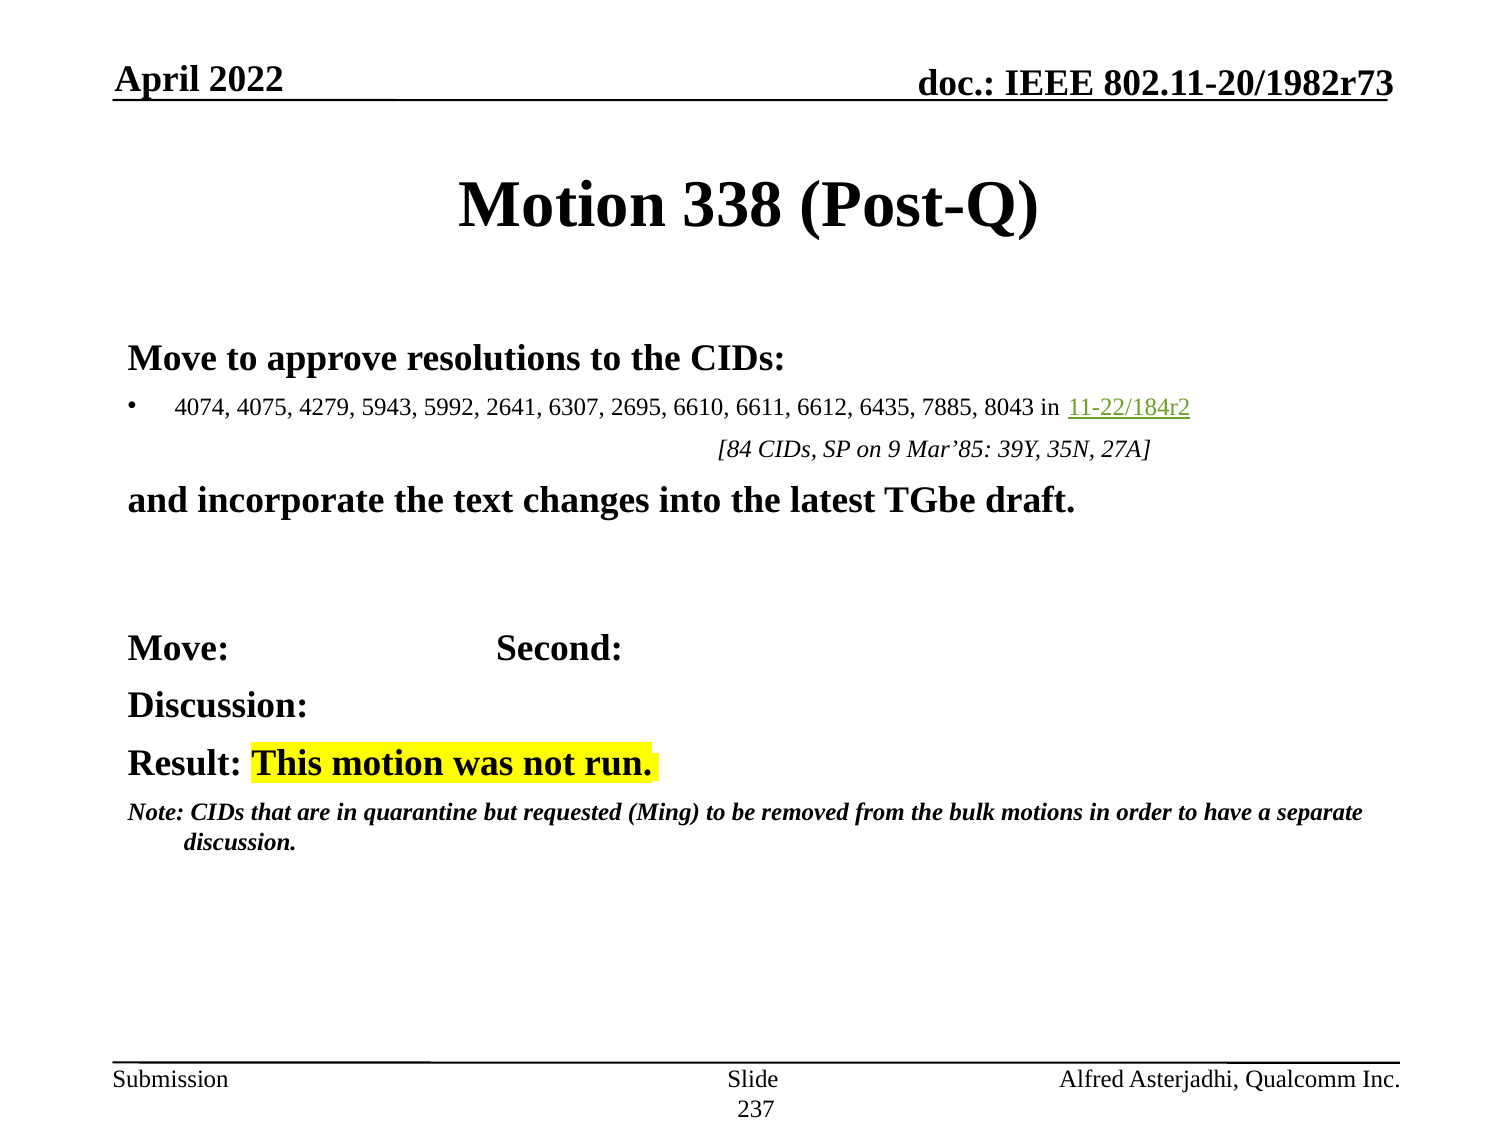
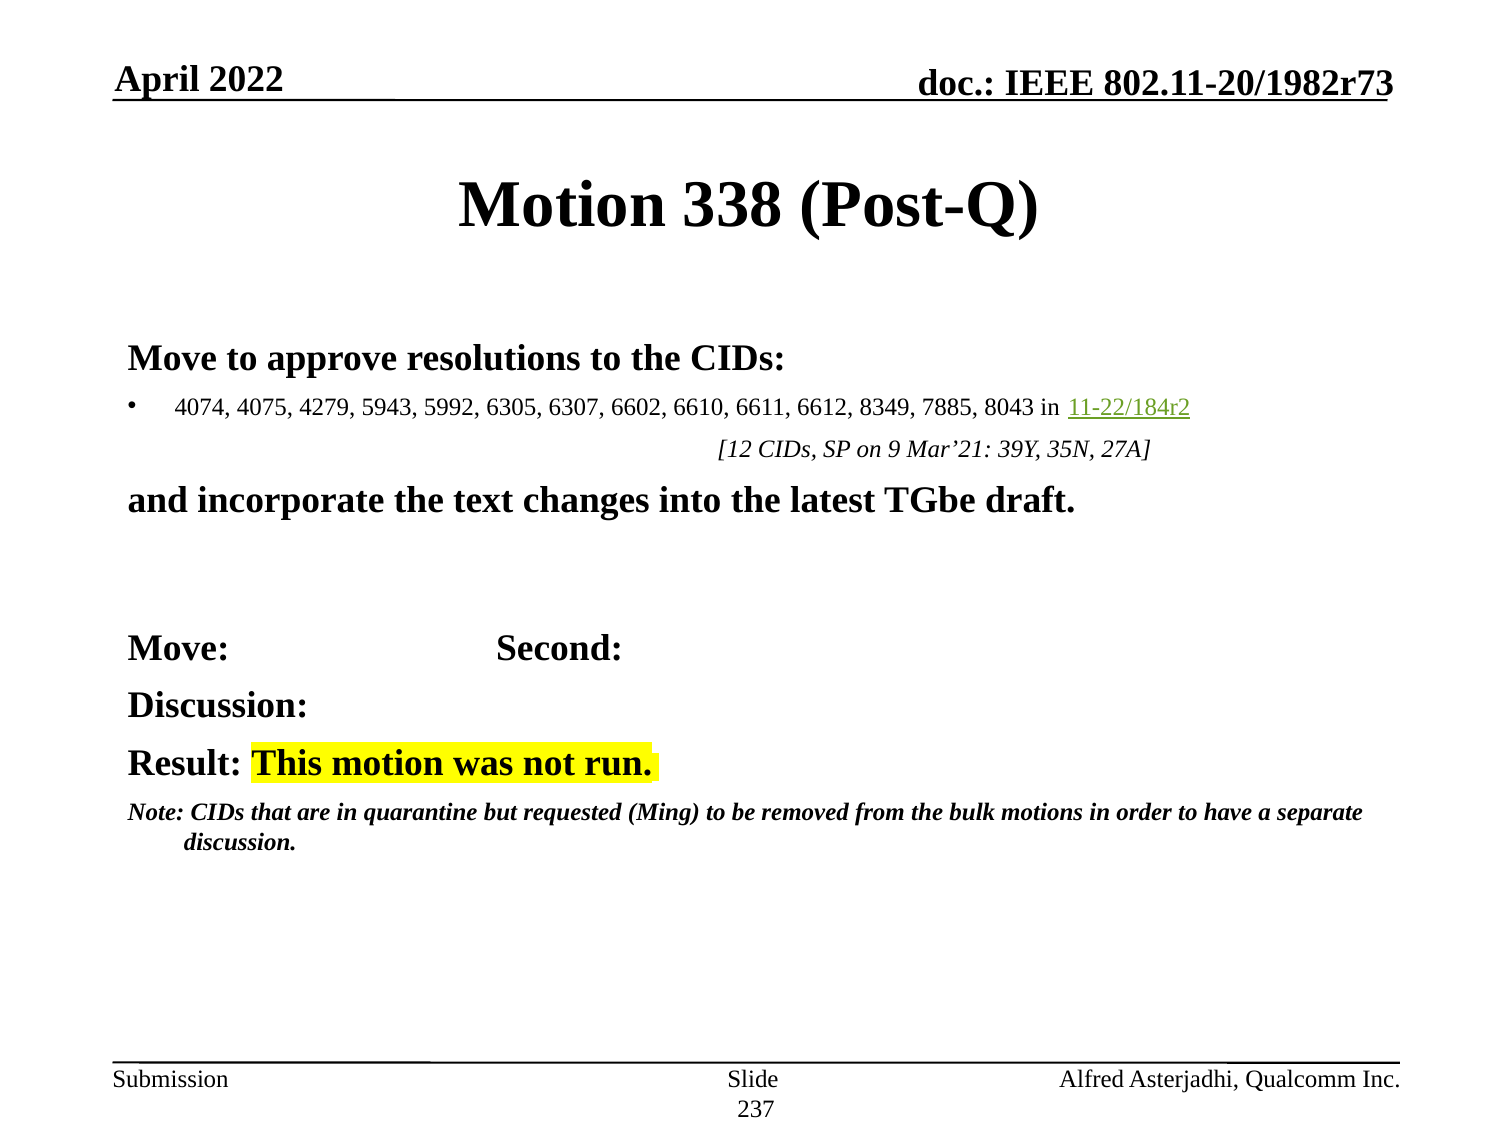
2641: 2641 -> 6305 (514, 407)
2695: 2695 -> 6602 (639, 407)
6435: 6435 -> 8349 (888, 407)
84: 84 -> 12 (734, 449)
Mar’85: Mar’85 -> Mar’21 (949, 449)
